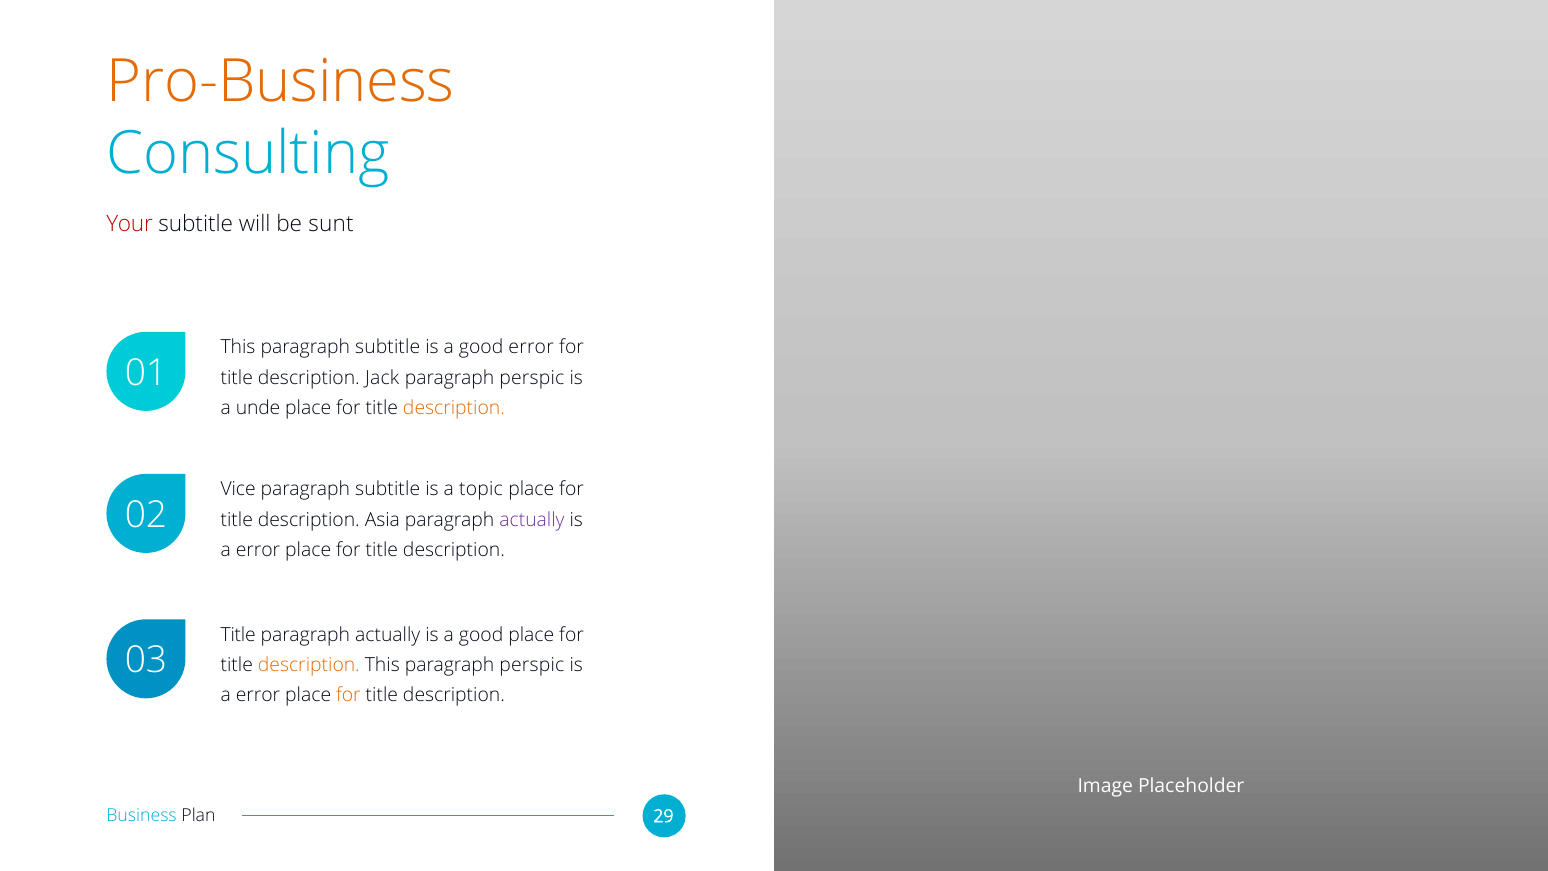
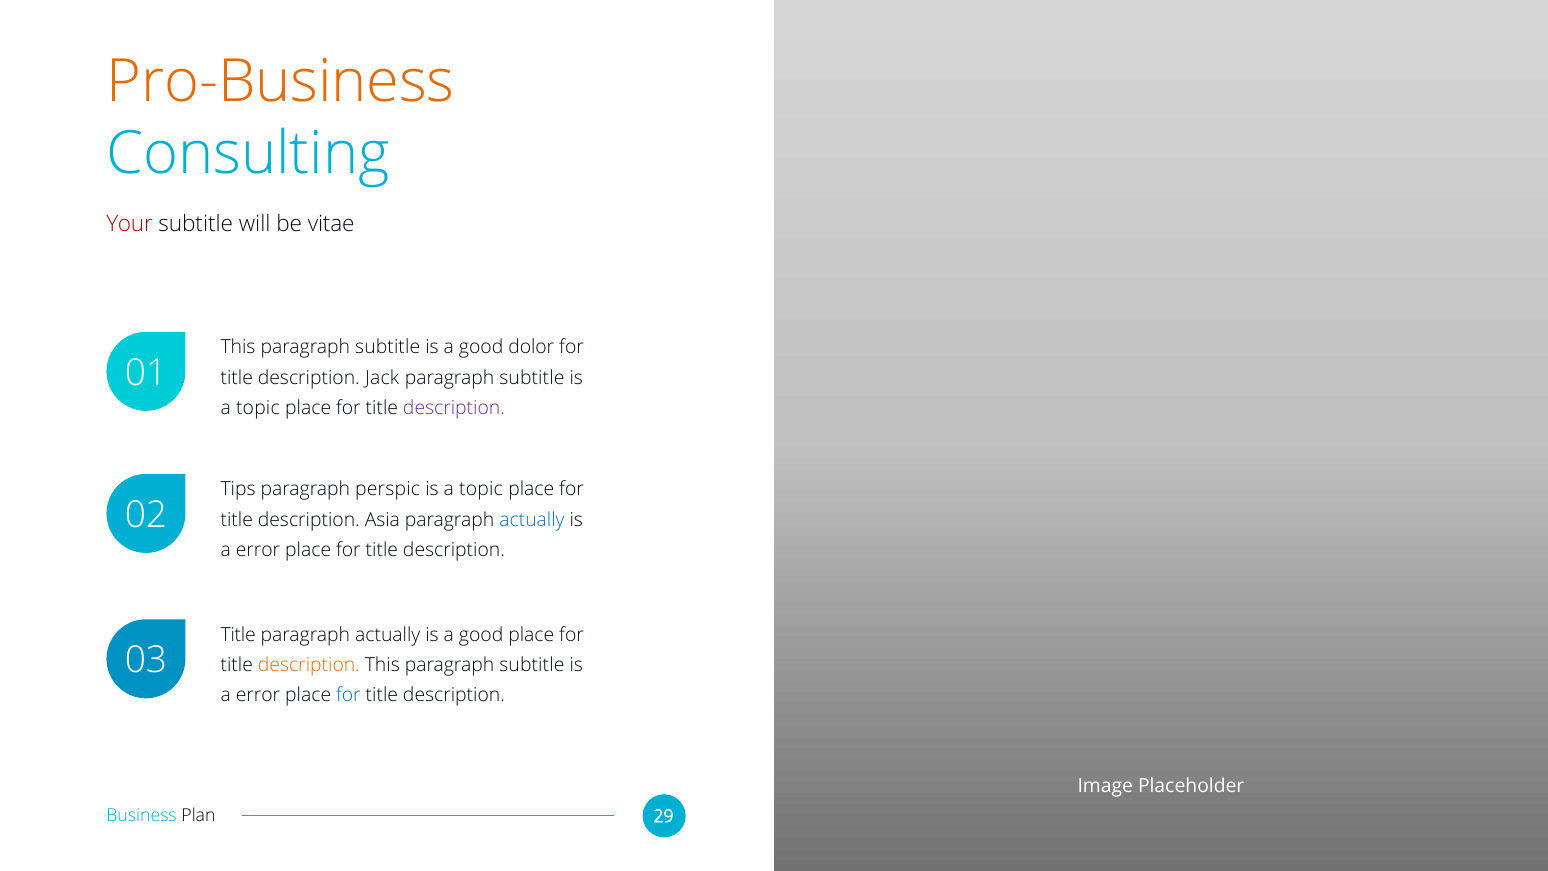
sunt: sunt -> vitae (331, 224)
good error: error -> dolor (531, 347)
perspic: perspic -> subtitle (532, 378)
unde: unde -> topic (258, 408)
description colour: orange -> purple (454, 408)
Vice: Vice -> Tips (238, 489)
subtitle: subtitle -> perspic (388, 489)
actually colour: purple -> blue (532, 520)
perspic: perspic -> subtitle (532, 665)
for colour: orange -> blue (348, 695)
